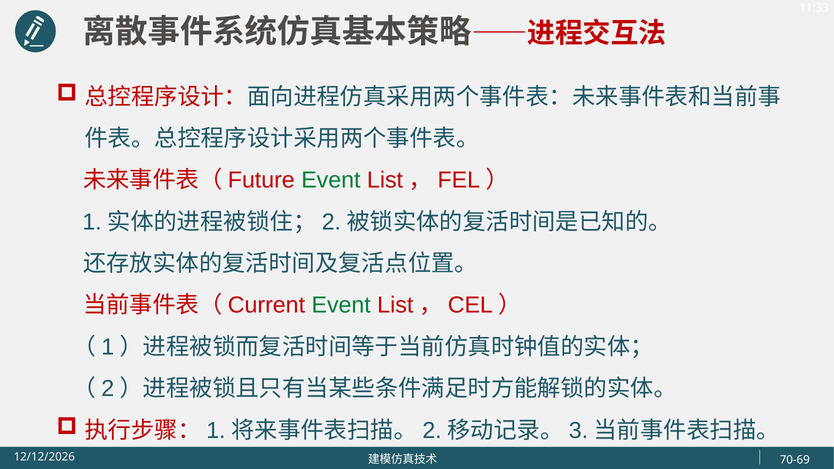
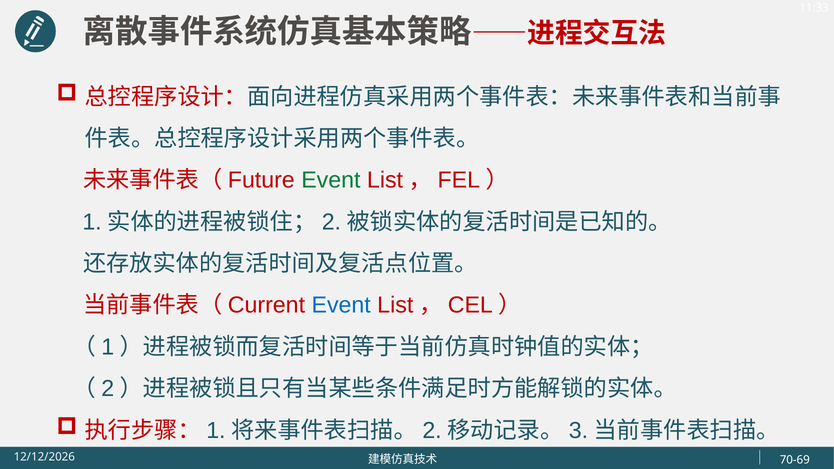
Event colour: green -> blue (341, 305)
